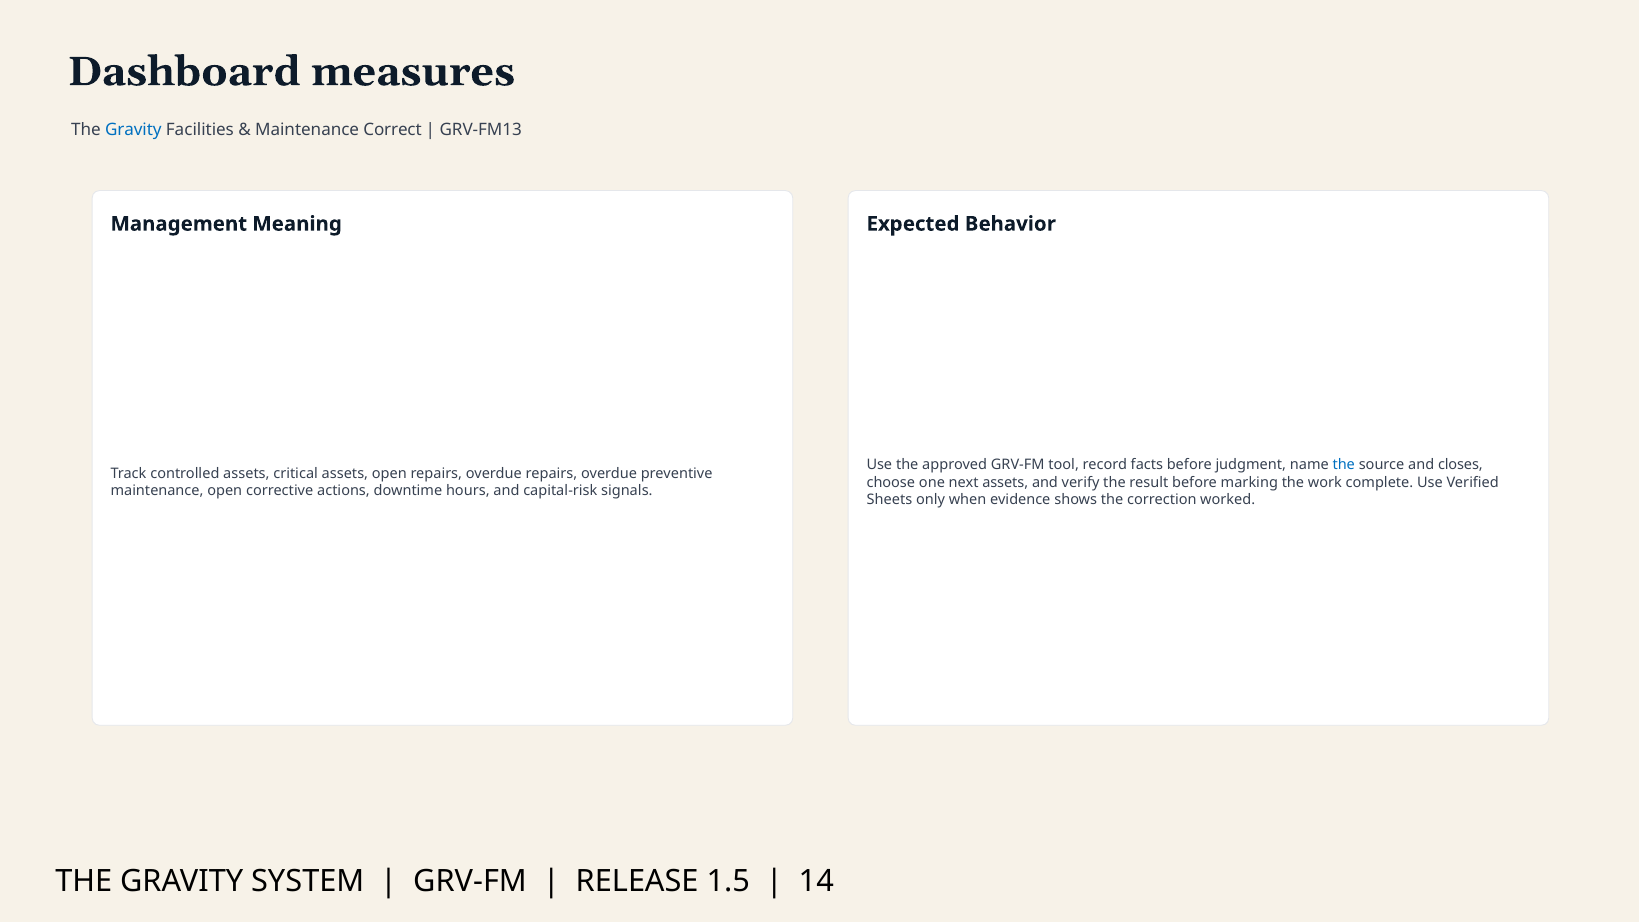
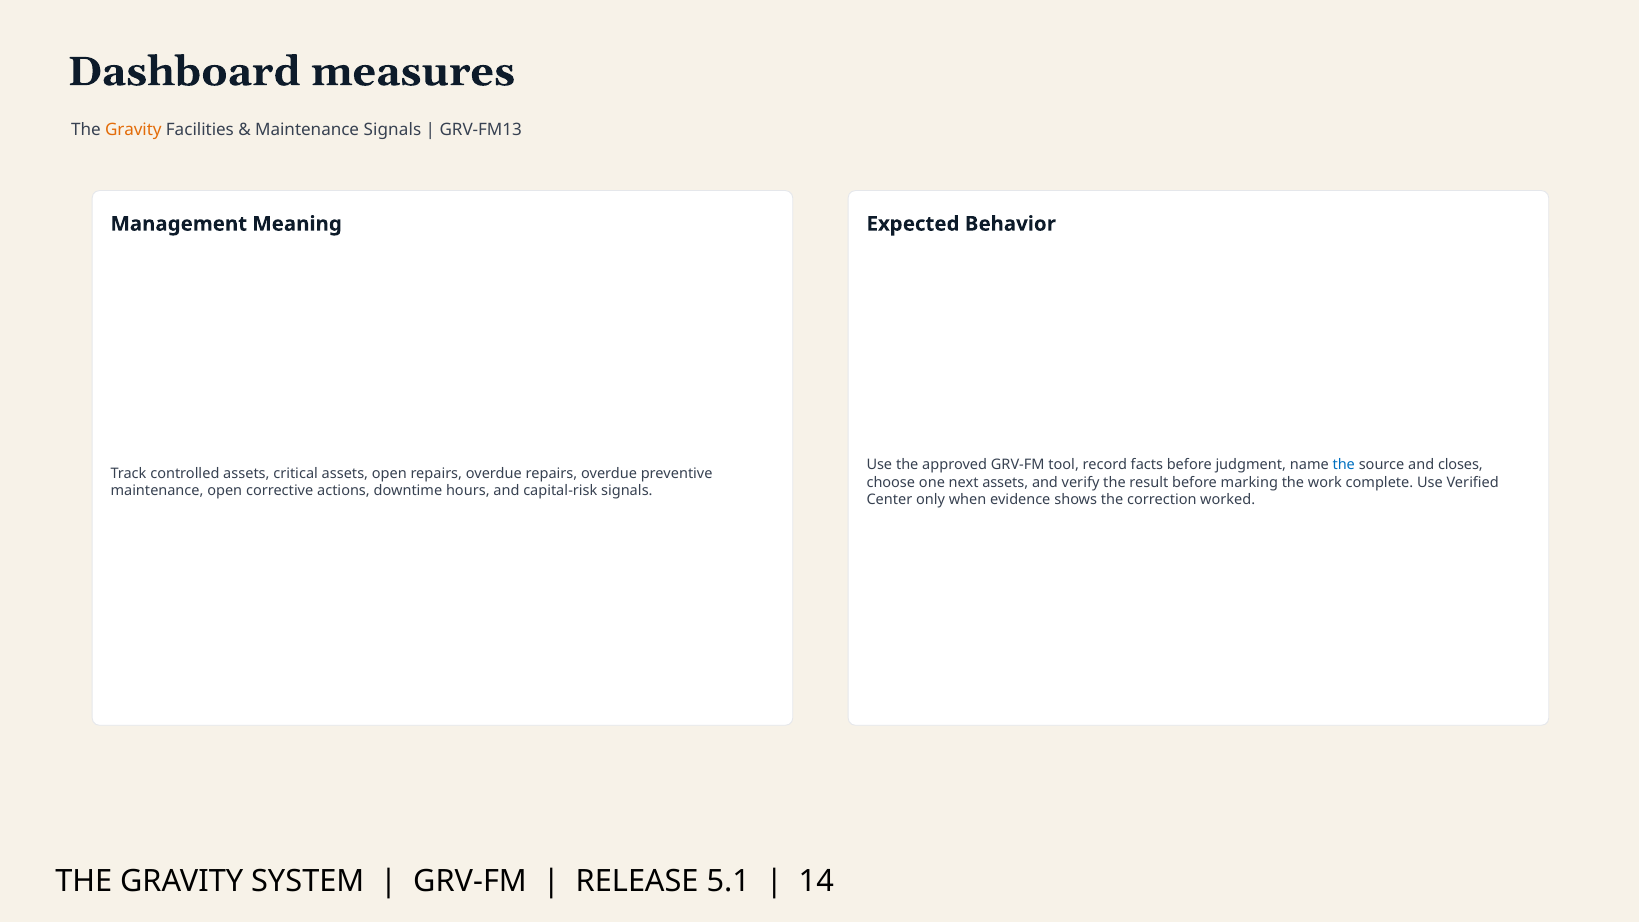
Gravity colour: blue -> orange (133, 130)
Maintenance Correct: Correct -> Signals (392, 130)
Sheets: Sheets -> Center (889, 500)
1.5: 1.5 -> 5.1 (728, 881)
